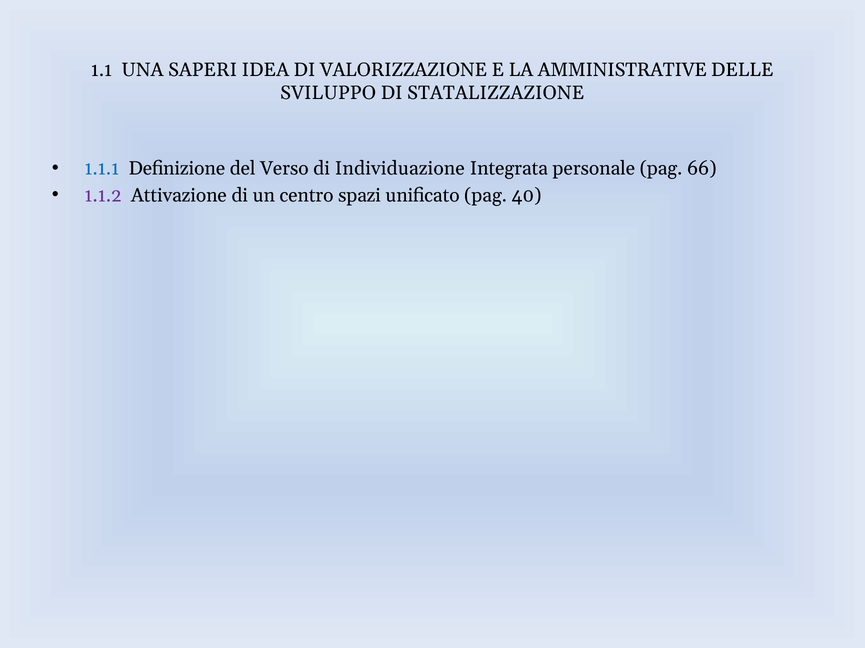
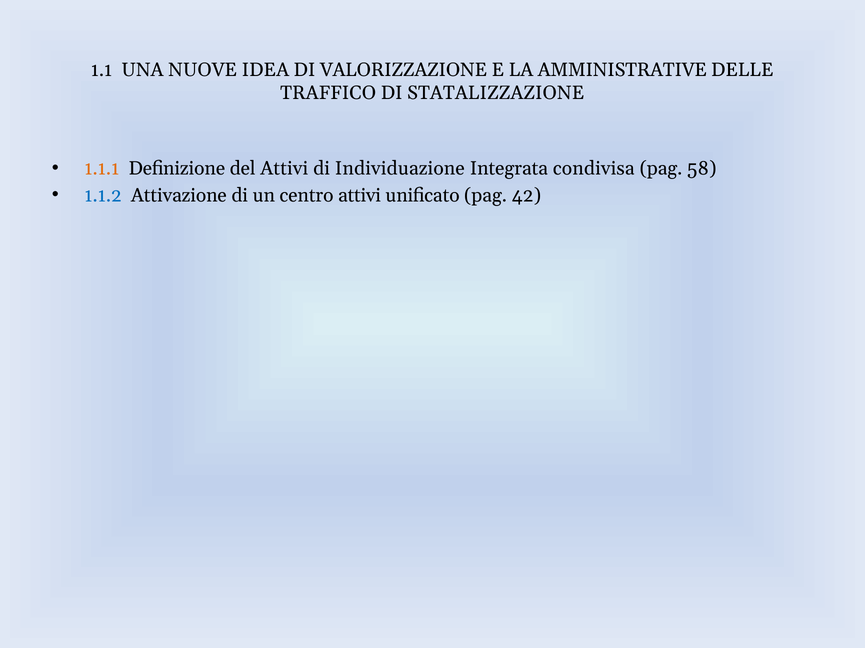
SAPERI: SAPERI -> NUOVE (203, 70)
SVILUPPO: SVILUPPO -> TRAFFICO (328, 93)
1.1.1 colour: blue -> orange (102, 169)
del Verso: Verso -> Attivi (284, 169)
personale: personale -> condivisa (594, 169)
66: 66 -> 58 (702, 169)
1.1.2 colour: purple -> blue (103, 195)
centro spazi: spazi -> attivi (360, 195)
40: 40 -> 42 (526, 195)
